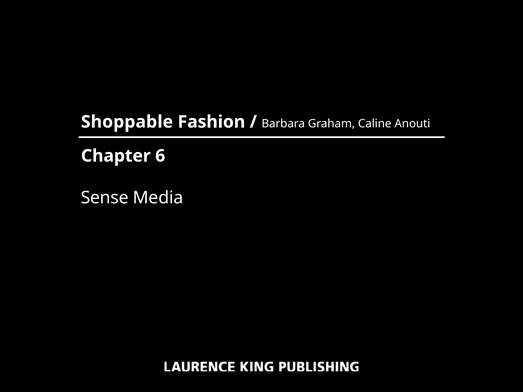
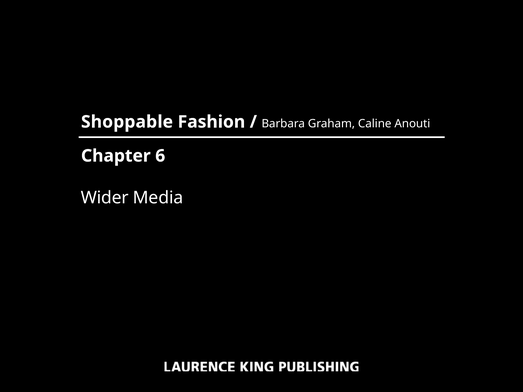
Sense: Sense -> Wider (105, 198)
